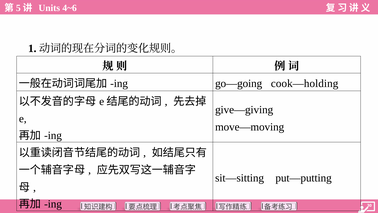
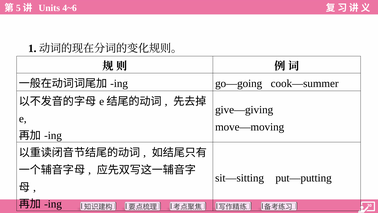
cook—holding: cook—holding -> cook—summer (305, 83)
